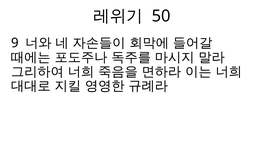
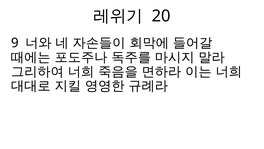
50: 50 -> 20 (161, 16)
